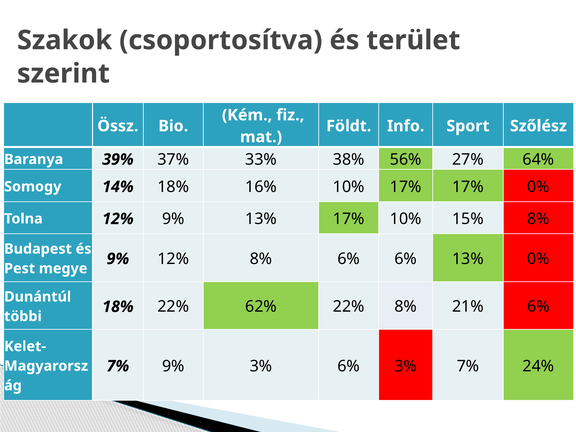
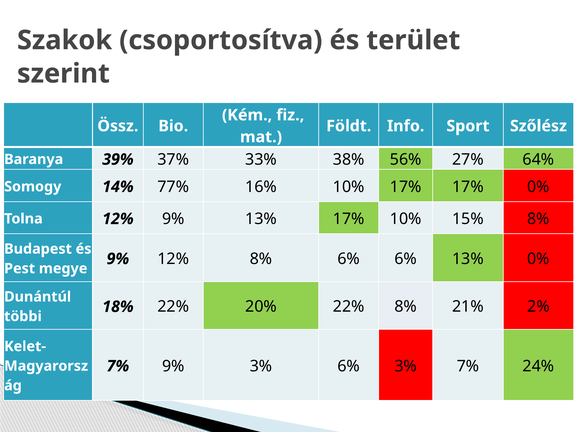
14% 18%: 18% -> 77% (173, 187)
62%: 62% -> 20% (261, 307)
21% 6%: 6% -> 2% (538, 307)
